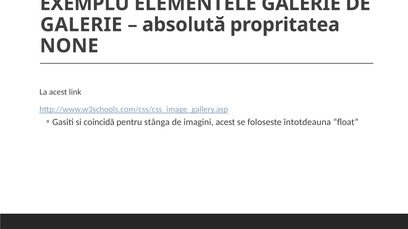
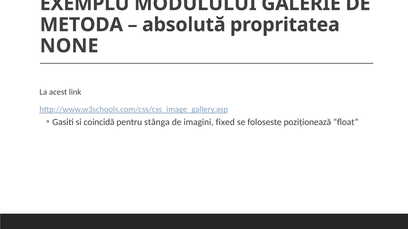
ELEMENTELE: ELEMENTELE -> MODULULUI (195, 4)
GALERIE: GALERIE -> METODA (81, 25)
imagini acest: acest -> fixed (225, 122)
întotdeauna: întotdeauna -> poziționează (307, 122)
